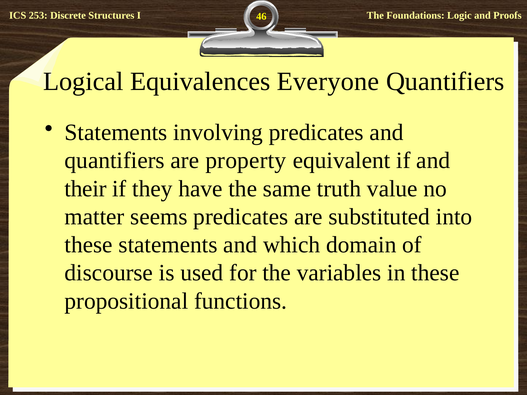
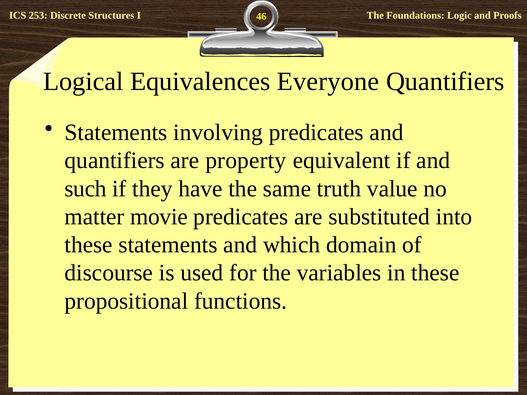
their: their -> such (86, 189)
seems: seems -> movie (159, 217)
